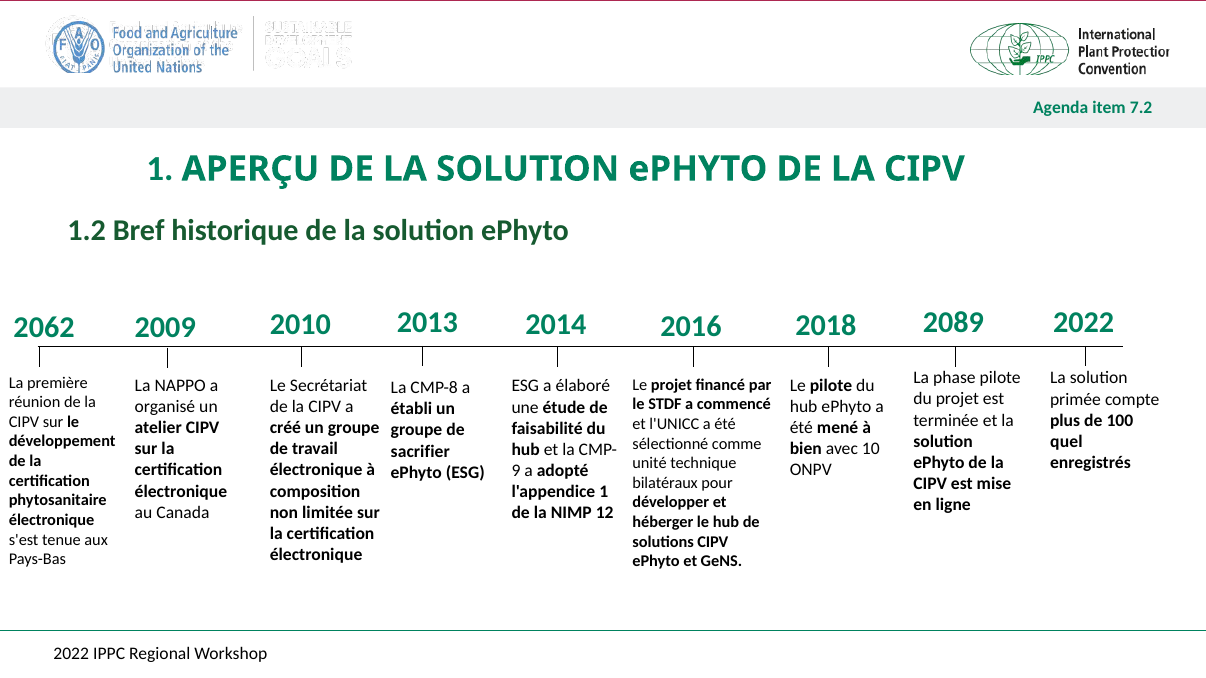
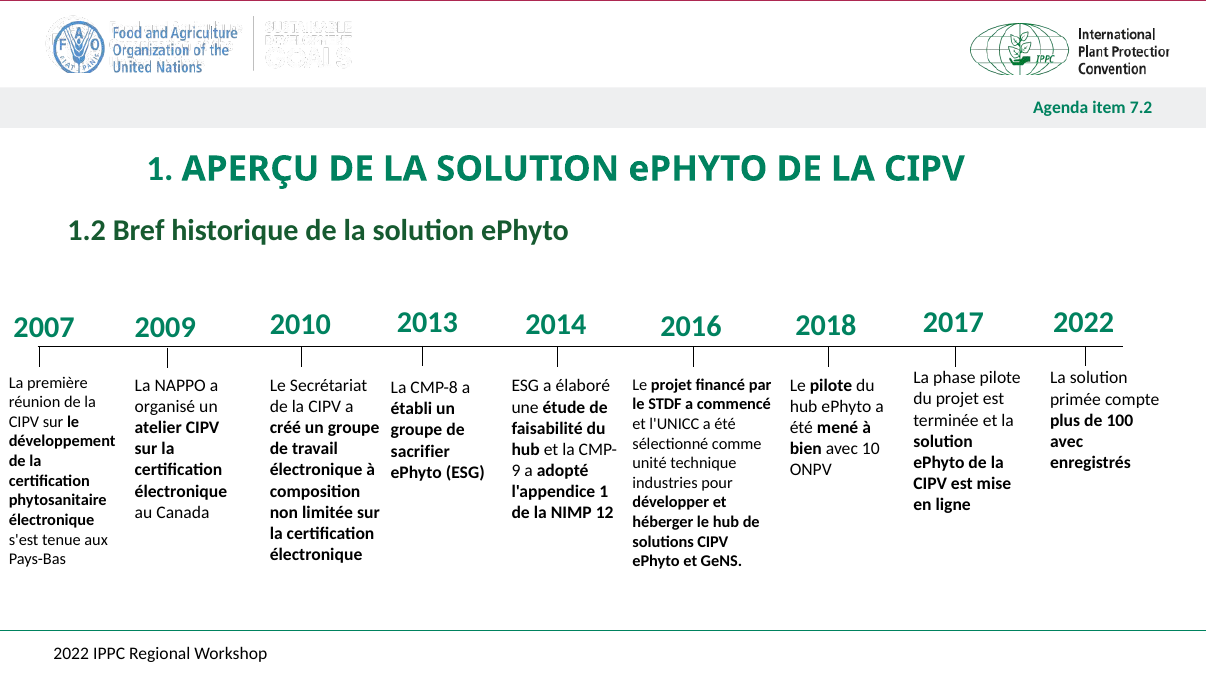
2089: 2089 -> 2017 (953, 323)
2062: 2062 -> 2007 (44, 328)
quel: quel -> avec (1067, 442)
bilatéraux: bilatéraux -> industries (665, 483)
